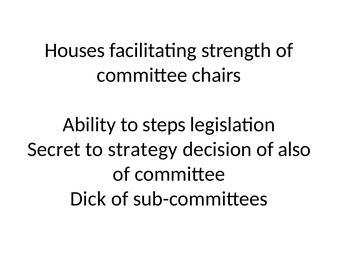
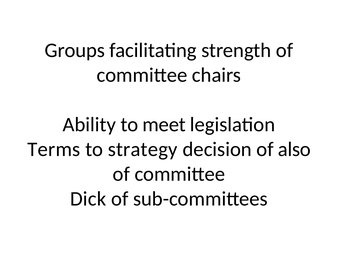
Houses: Houses -> Groups (75, 50)
steps: steps -> meet (164, 125)
Secret: Secret -> Terms (54, 150)
